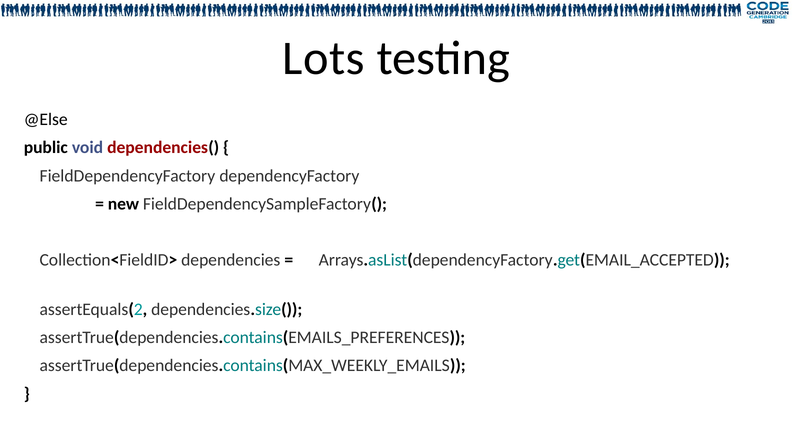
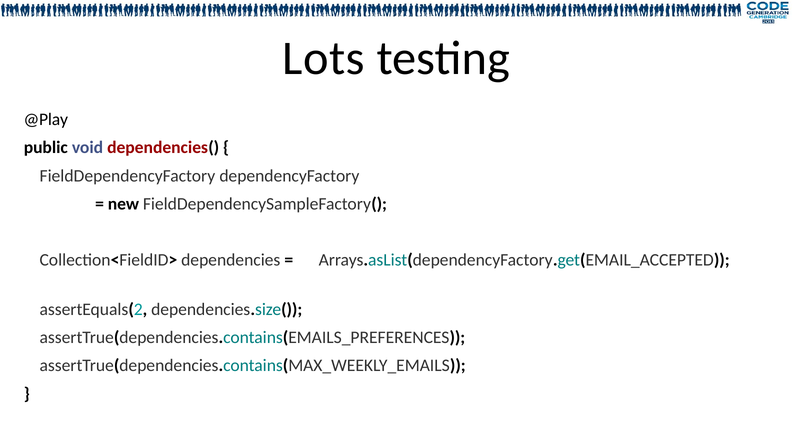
@Else: @Else -> @Play (46, 120)
